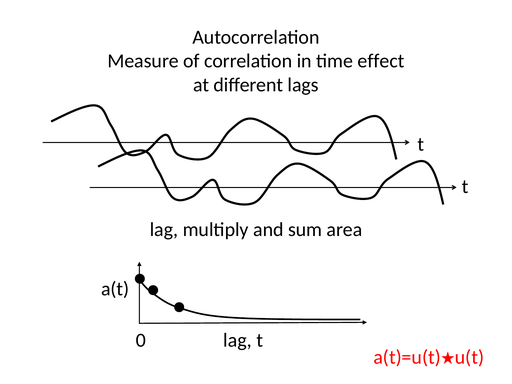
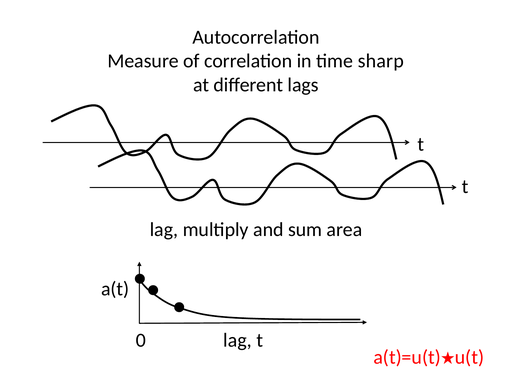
effect: effect -> sharp (381, 61)
